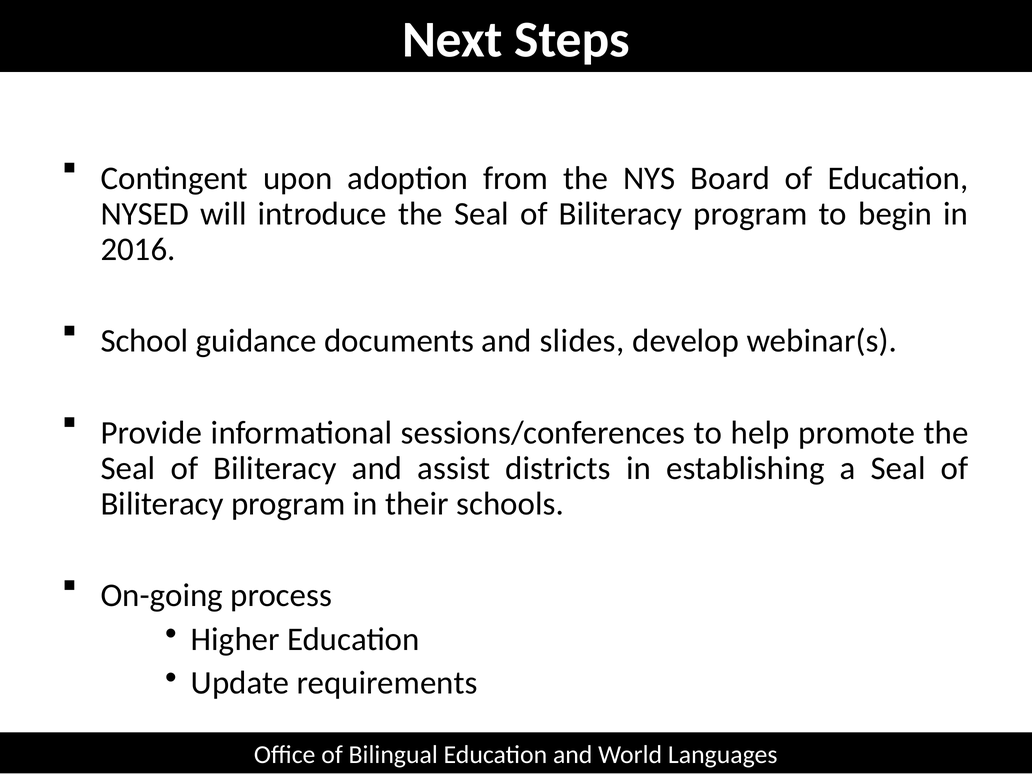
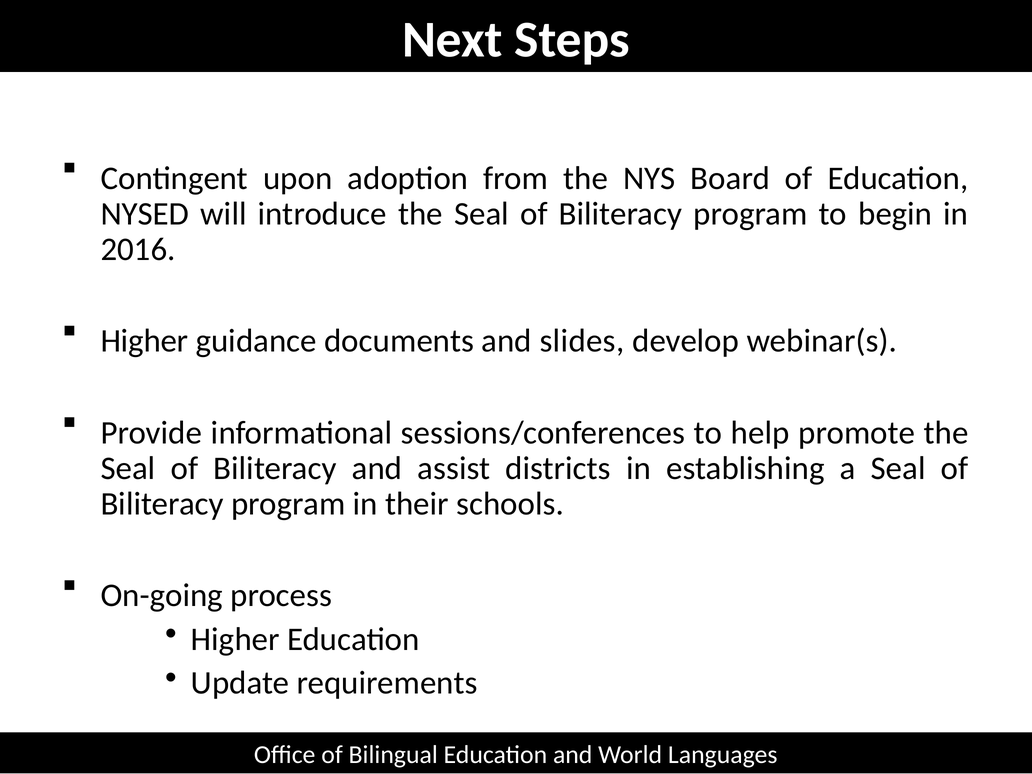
School: School -> Higher (144, 341)
